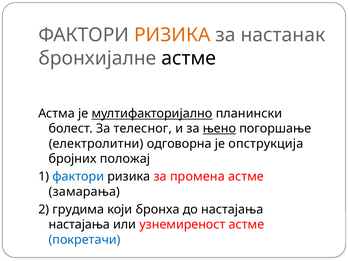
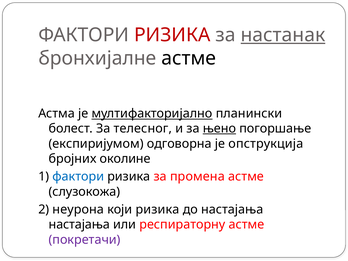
РИЗИКА colour: orange -> red (172, 35)
настанак underline: none -> present (283, 35)
електролитни: електролитни -> експиријумом (96, 144)
положај: положај -> околине (125, 159)
замарања: замарања -> слузокожа (84, 192)
грудима: грудима -> неурона (78, 209)
који бронха: бронха -> ризика (157, 209)
узнемиреност: узнемиреност -> респираторну (182, 225)
покретачи colour: blue -> purple (85, 240)
